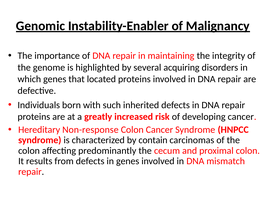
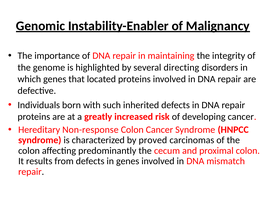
acquiring: acquiring -> directing (181, 67)
contain: contain -> proved (153, 140)
